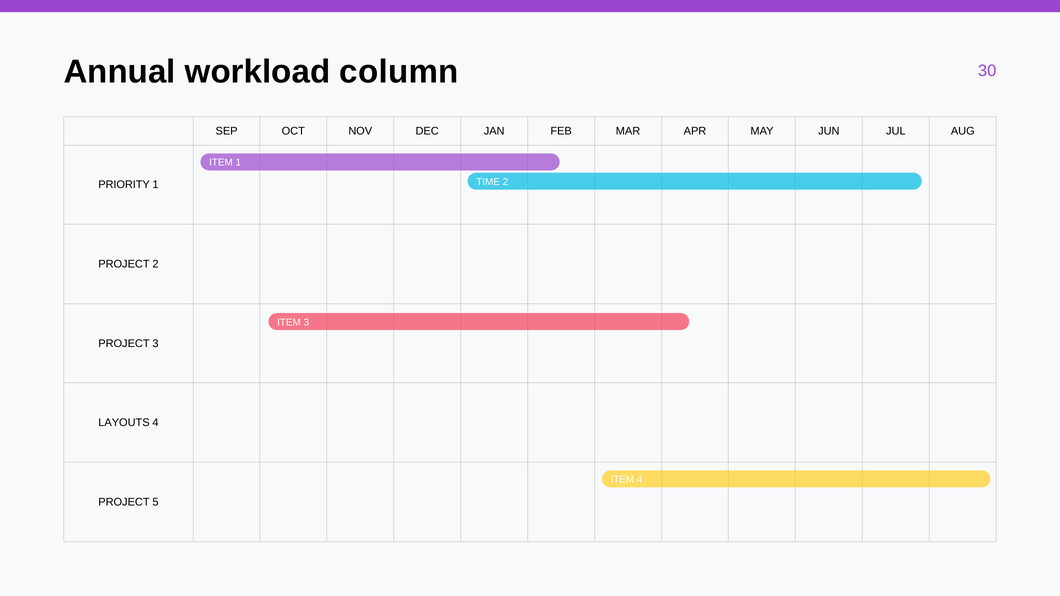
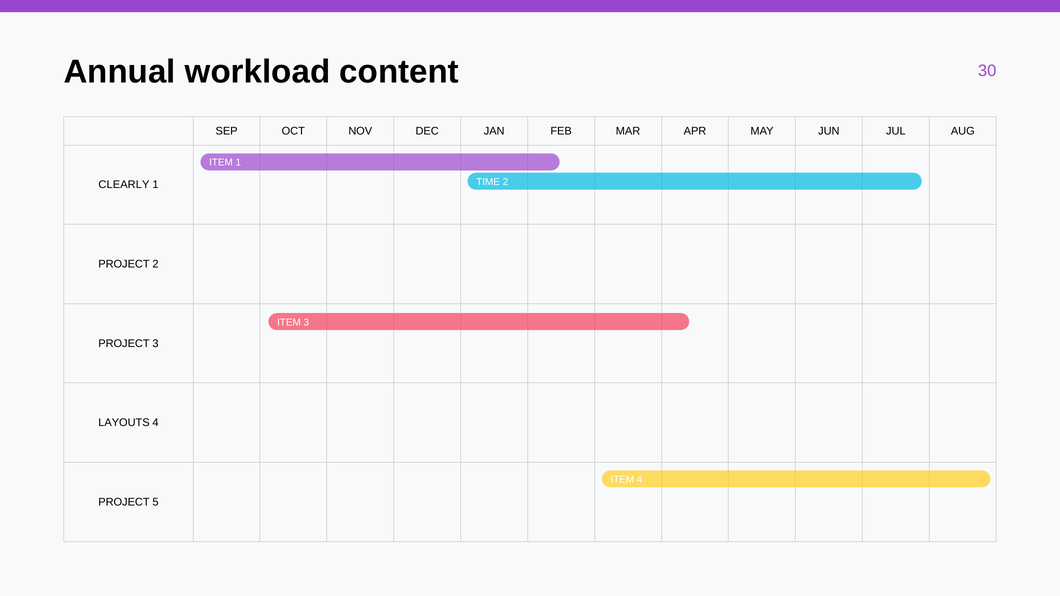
column: column -> content (399, 72)
PRIORITY: PRIORITY -> CLEARLY (124, 185)
